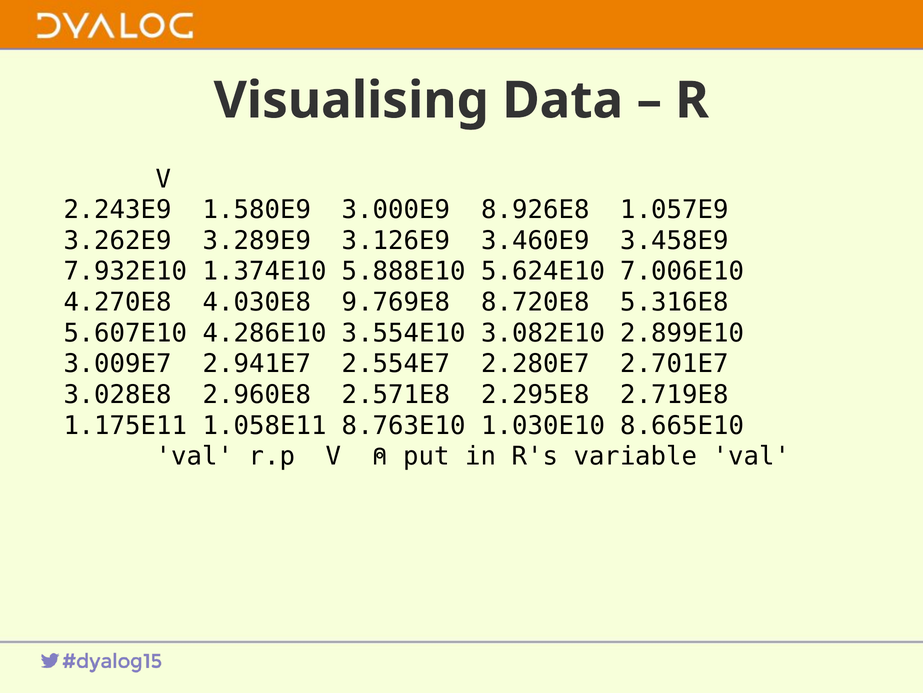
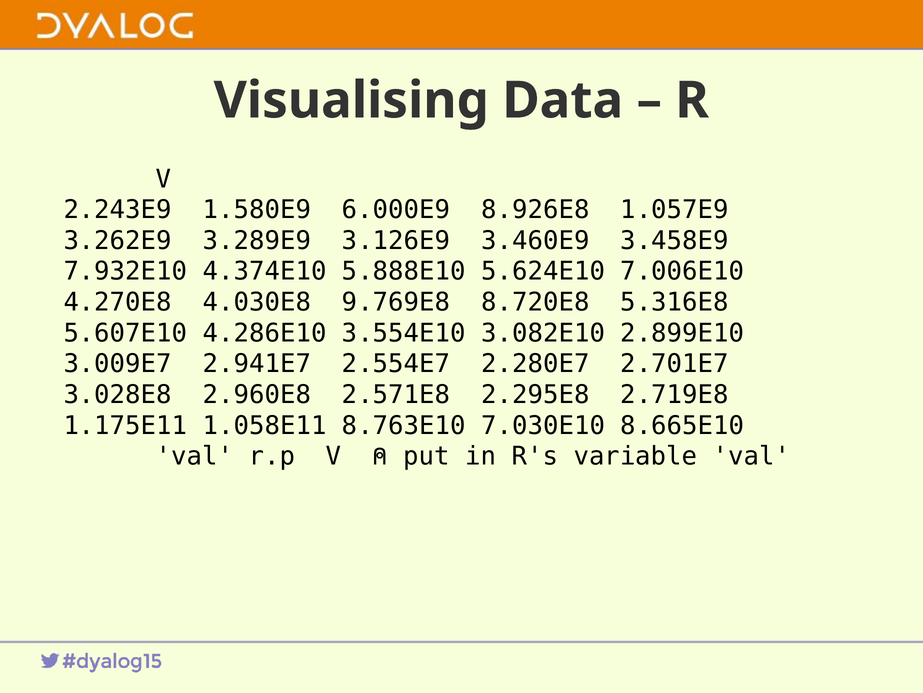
3.000E9: 3.000E9 -> 6.000E9 (396, 210)
1.374E10: 1.374E10 -> 4.374E10 (265, 271)
1.030E10: 1.030E10 -> 7.030E10 (543, 425)
